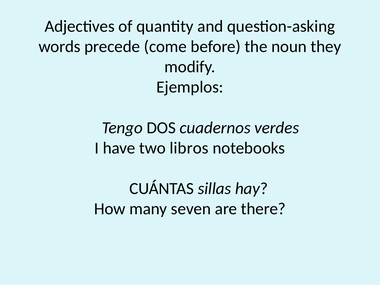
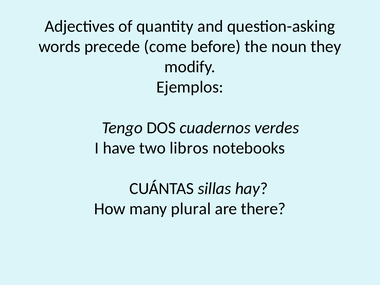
seven: seven -> plural (191, 209)
